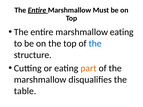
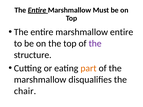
marshmallow eating: eating -> entire (122, 32)
the colour: blue -> purple (95, 44)
table: table -> chair (25, 91)
